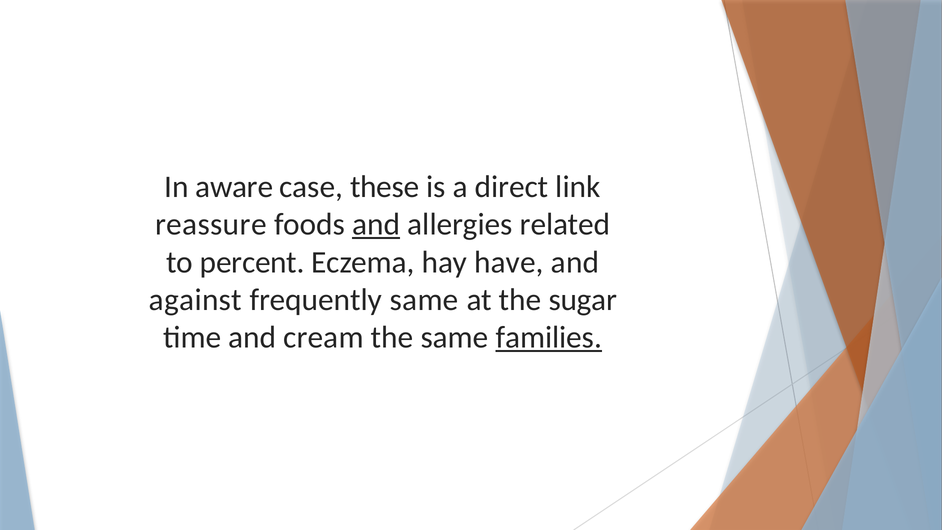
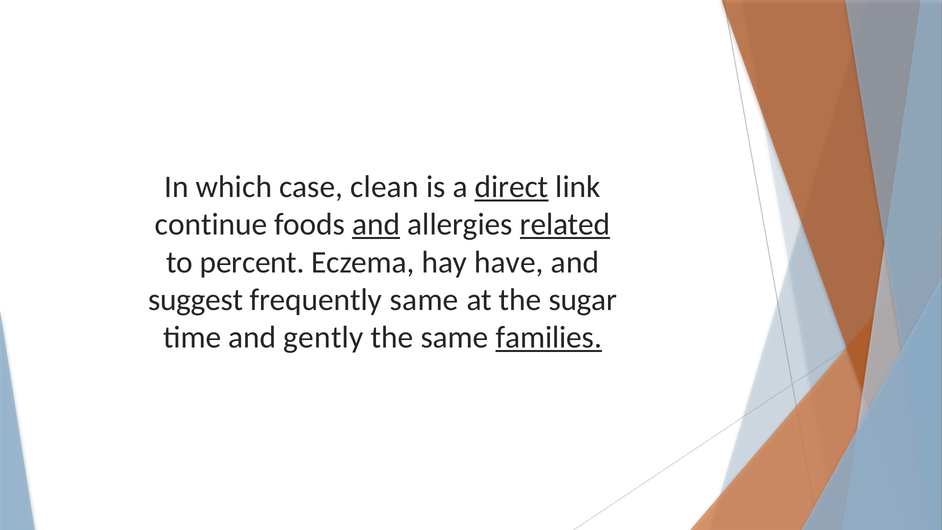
aware: aware -> which (234, 187)
these: these -> clean (384, 187)
direct underline: none -> present (512, 187)
reassure: reassure -> continue (211, 225)
related underline: none -> present (565, 225)
against: against -> suggest (196, 300)
cream: cream -> gently (323, 338)
